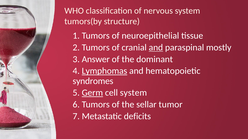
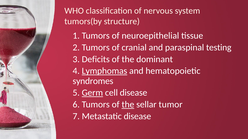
and underline: present -> none (156, 48)
mostly: mostly -> testing (219, 48)
Answer: Answer -> Deficits (96, 59)
cell system: system -> disease (134, 93)
the underline: none -> present (128, 105)
Metastatic deficits: deficits -> disease (137, 117)
